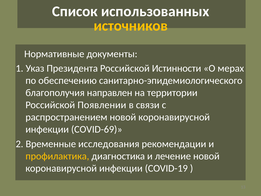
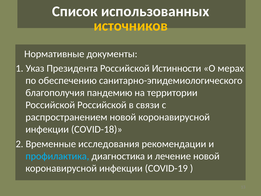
направлен: направлен -> пандемию (110, 93)
Российской Появлении: Появлении -> Российской (102, 105)
COVID-69: COVID-69 -> COVID-18 (97, 129)
профилактика colour: yellow -> light blue (57, 156)
